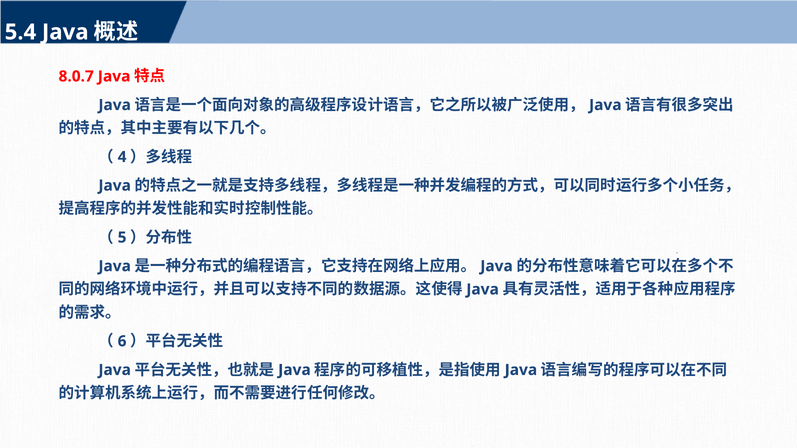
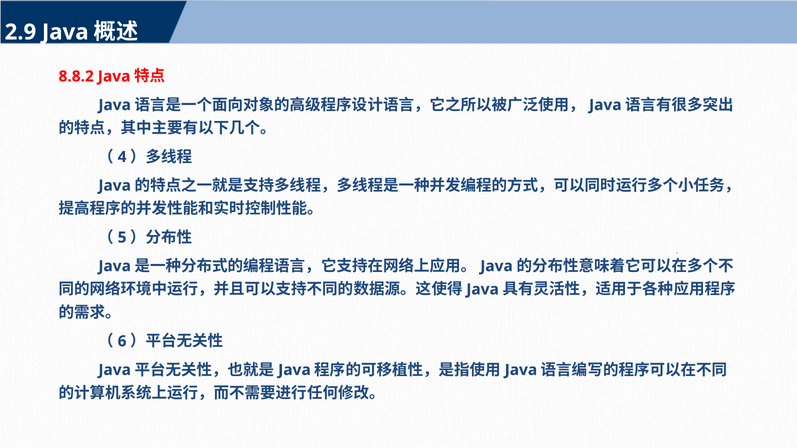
5.4: 5.4 -> 2.9 (20, 32)
8.0.7: 8.0.7 -> 8.8.2 (76, 76)
